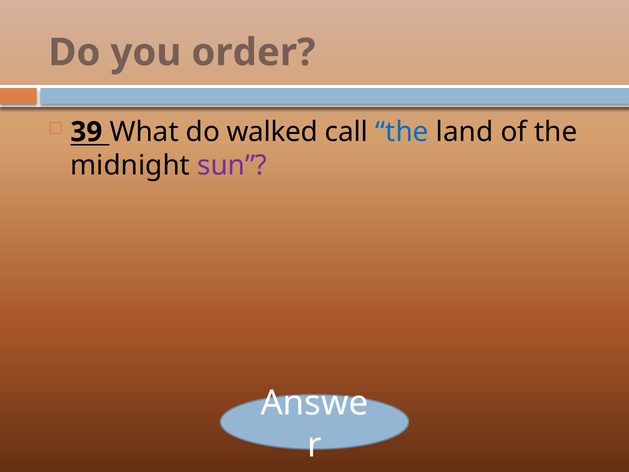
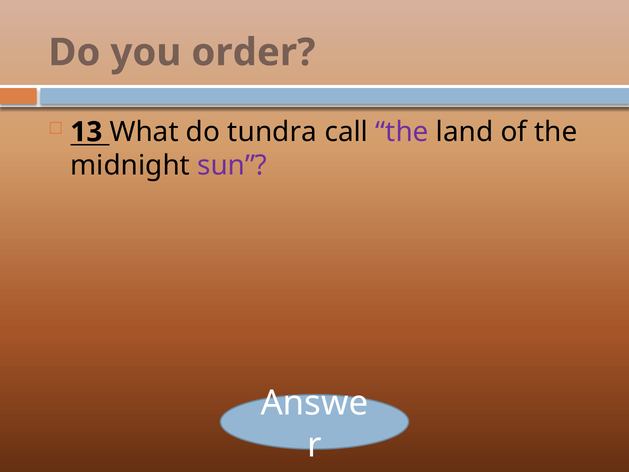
39: 39 -> 13 (86, 132)
walked: walked -> tundra (272, 132)
the colour: blue -> purple (402, 132)
